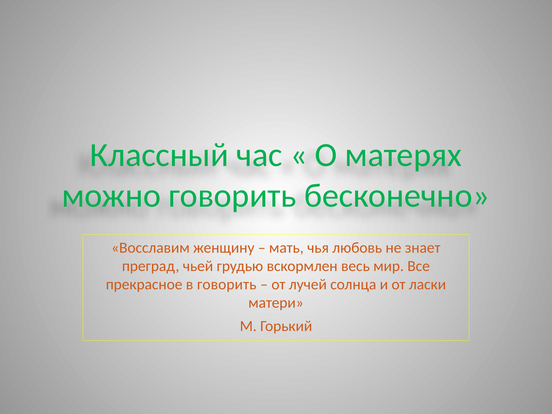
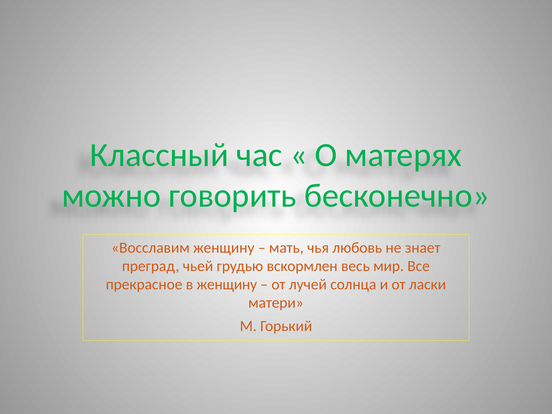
в говорить: говорить -> женщину (227, 284)
